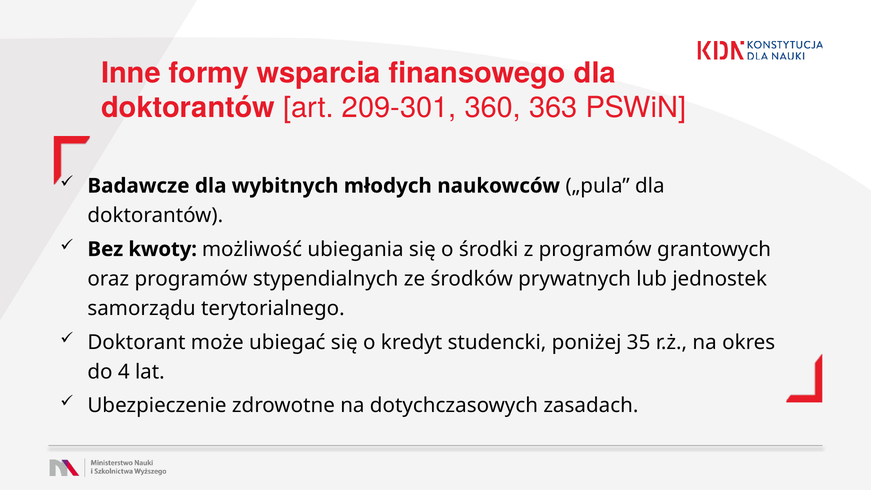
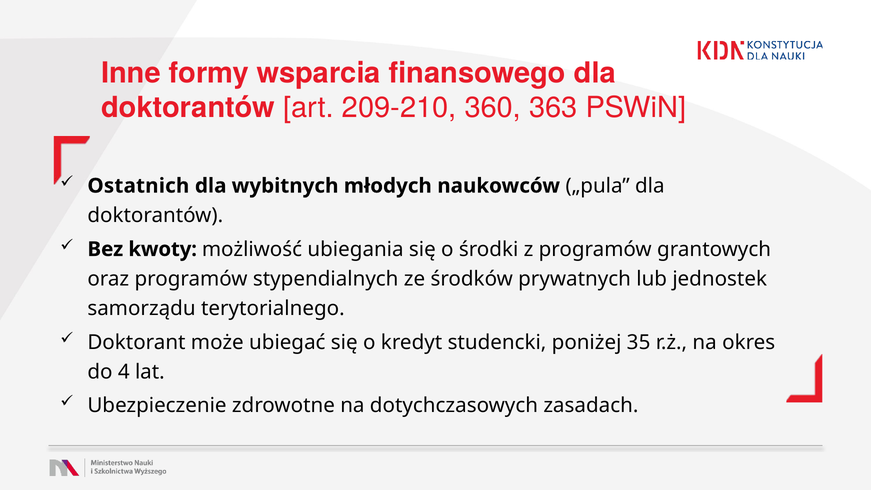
209-301: 209-301 -> 209-210 (399, 108)
Badawcze: Badawcze -> Ostatnich (138, 186)
